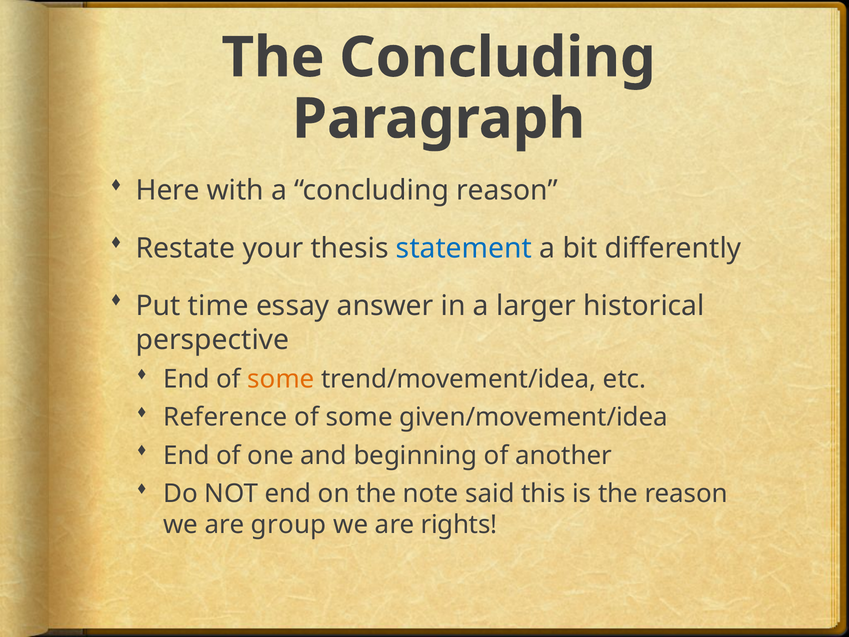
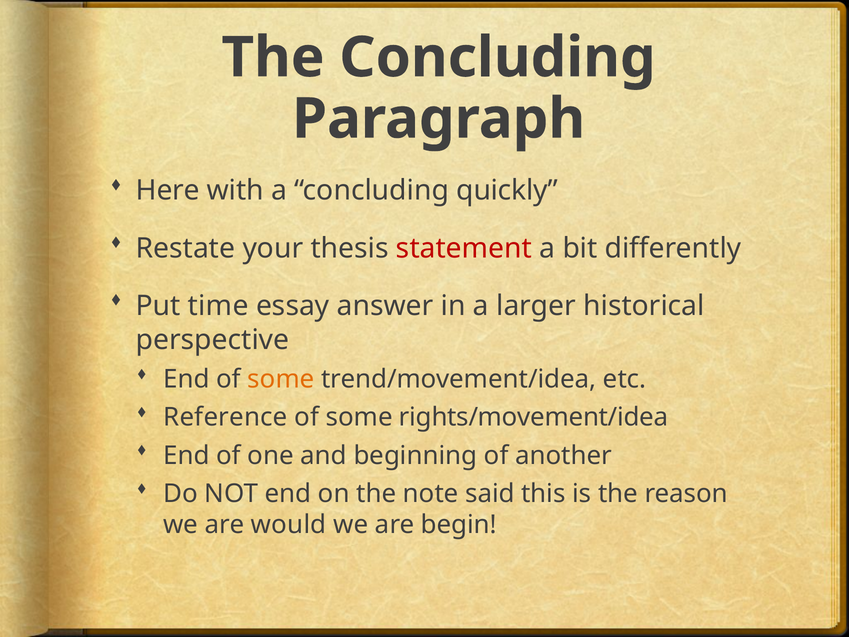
concluding reason: reason -> quickly (507, 191)
statement colour: blue -> red (464, 248)
given/movement/idea: given/movement/idea -> rights/movement/idea (534, 417)
group: group -> would (289, 525)
rights: rights -> begin (459, 525)
